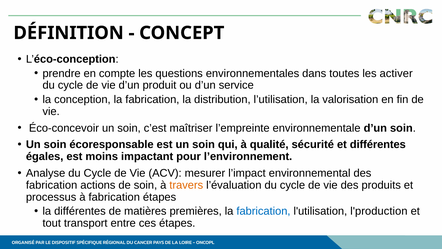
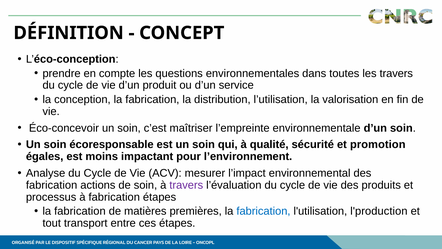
les activer: activer -> travers (396, 73)
et différentes: différentes -> promotion (378, 144)
travers colour: orange -> purple (186, 185)
différentes: différentes -> fabrication (80, 211)
